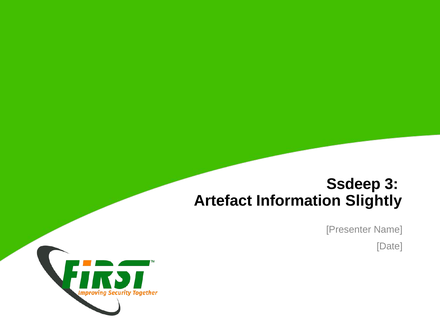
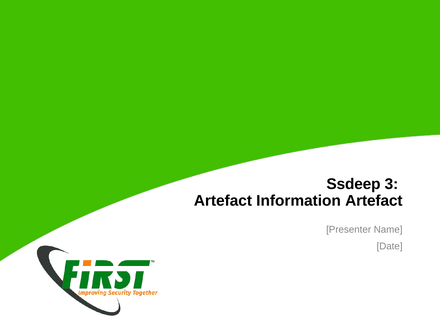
Information Slightly: Slightly -> Artefact (374, 201)
